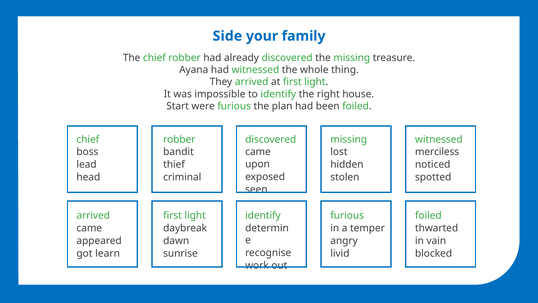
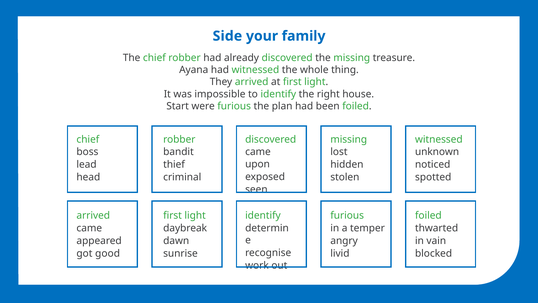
merciless: merciless -> unknown (437, 152)
learn: learn -> good (108, 253)
